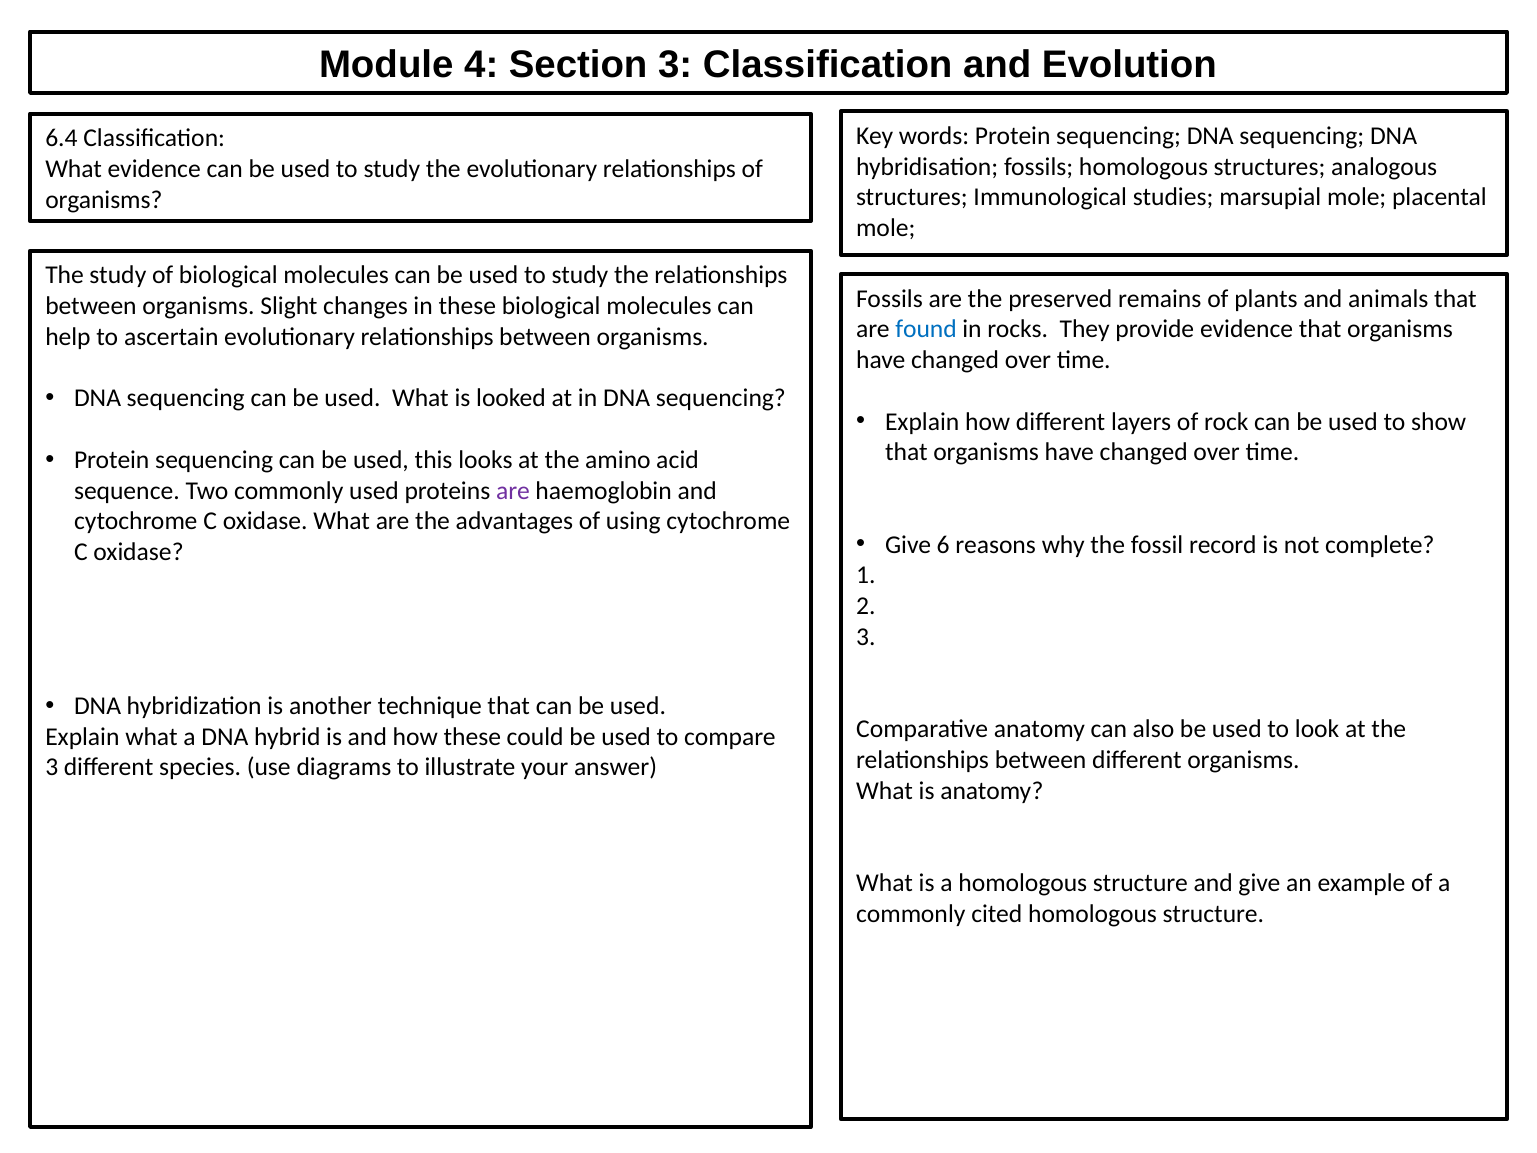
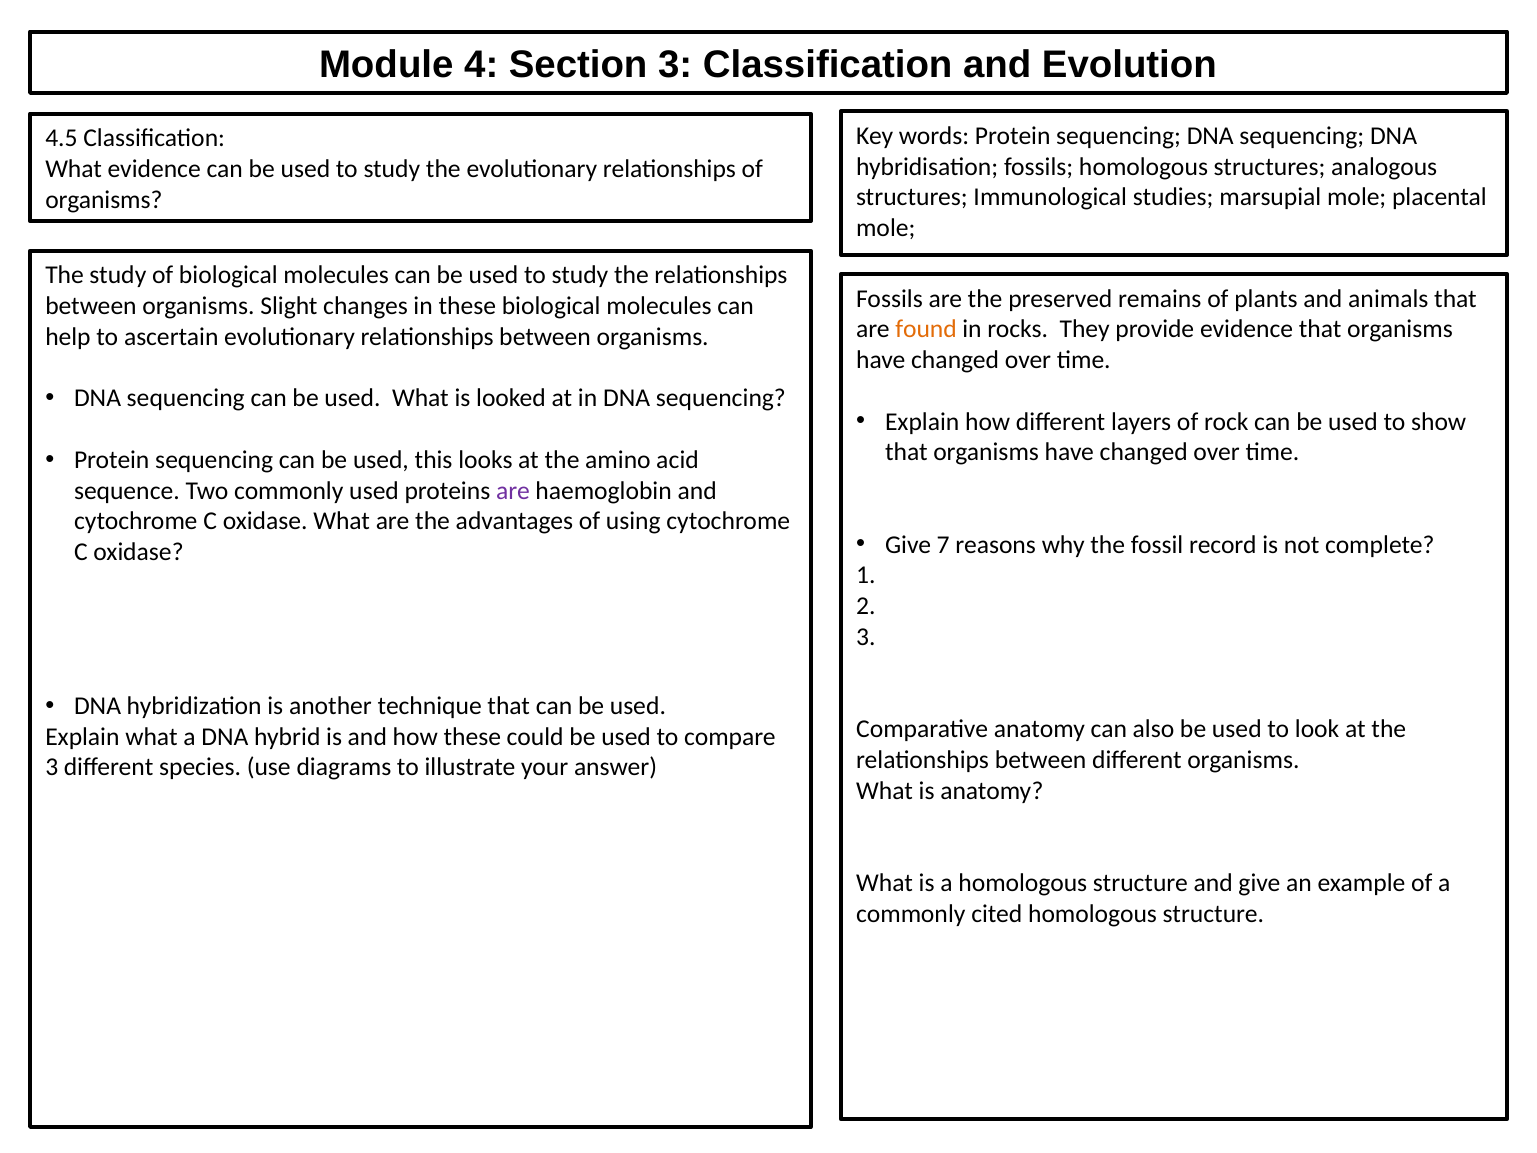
6.4: 6.4 -> 4.5 (61, 138)
found colour: blue -> orange (926, 329)
6: 6 -> 7 (943, 545)
